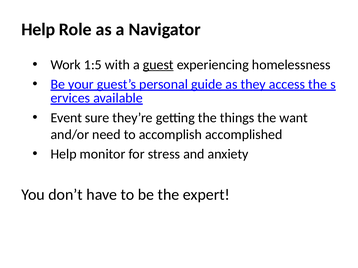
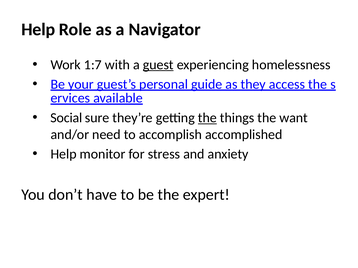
1:5: 1:5 -> 1:7 (93, 65)
Event: Event -> Social (66, 118)
the underline: none -> present (207, 118)
